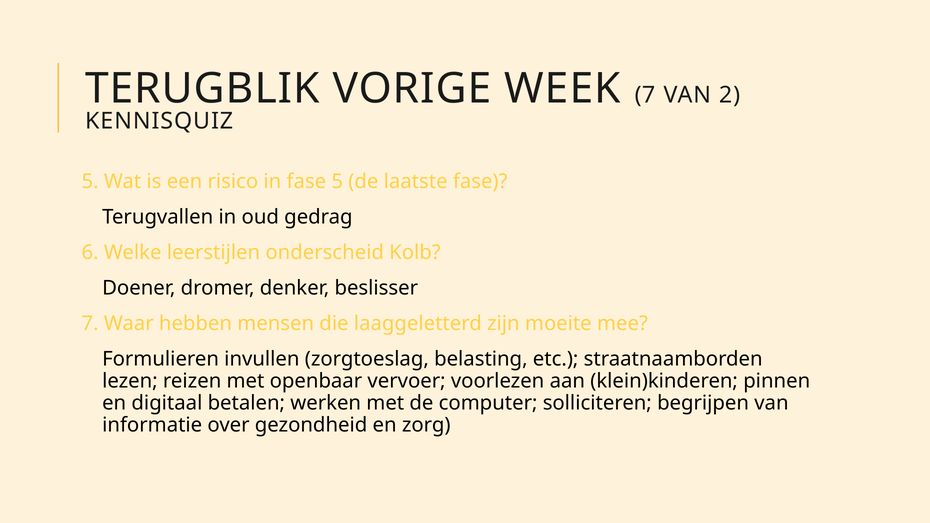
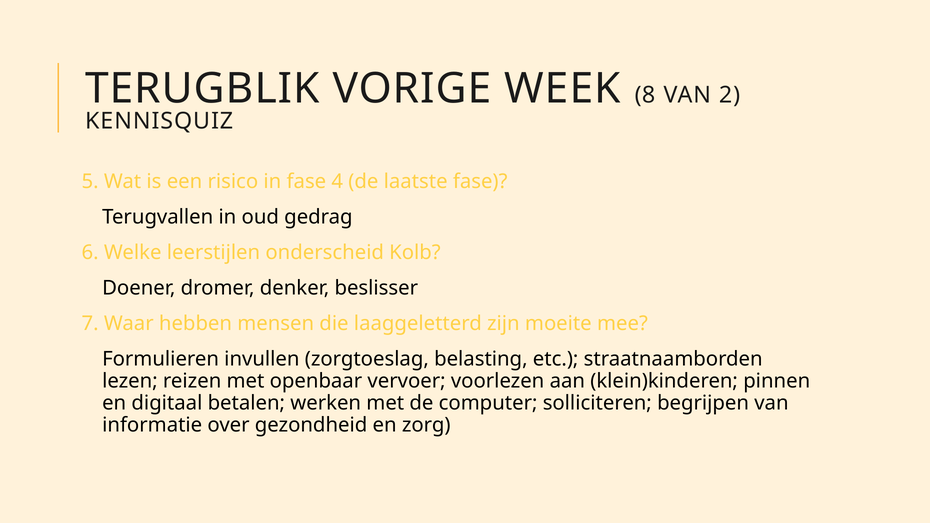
WEEK 7: 7 -> 8 (645, 95)
fase 5: 5 -> 4 (337, 182)
